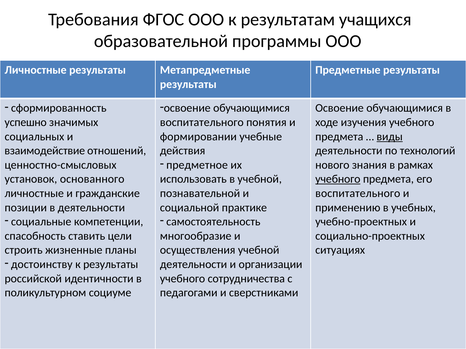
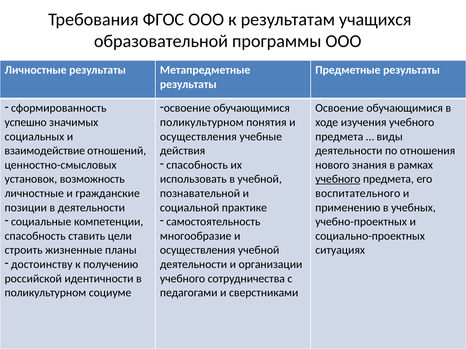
воспитательного: воспитательного -> поликультурном (202, 123)
формировании: формировании -> осуществления (198, 137)
виды underline: present -> none (390, 137)
технологий: технологий -> отношения (428, 151)
предметное: предметное -> спасобность (197, 165)
основанного: основанного -> возможность (92, 179)
к результаты: результаты -> получению (111, 265)
